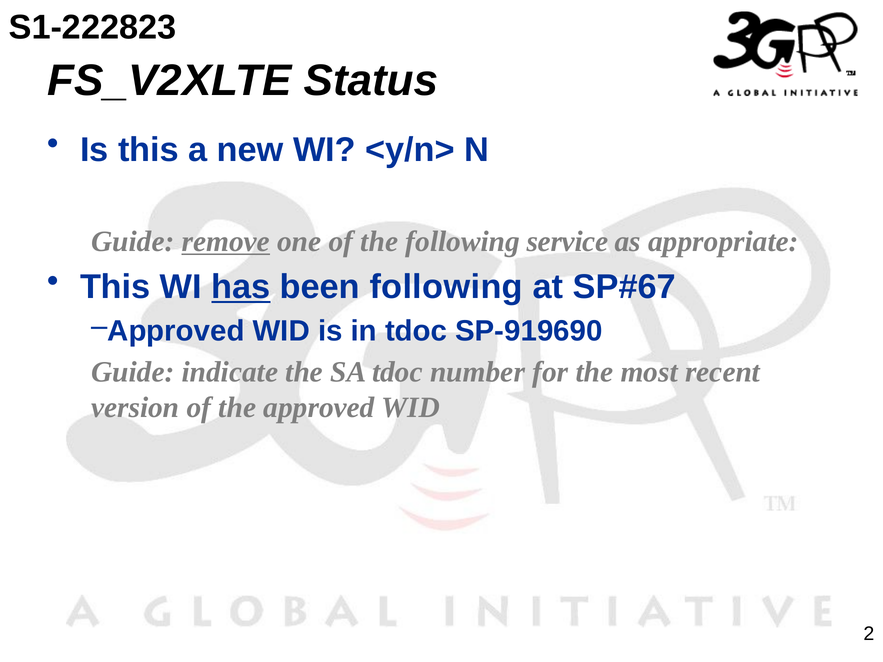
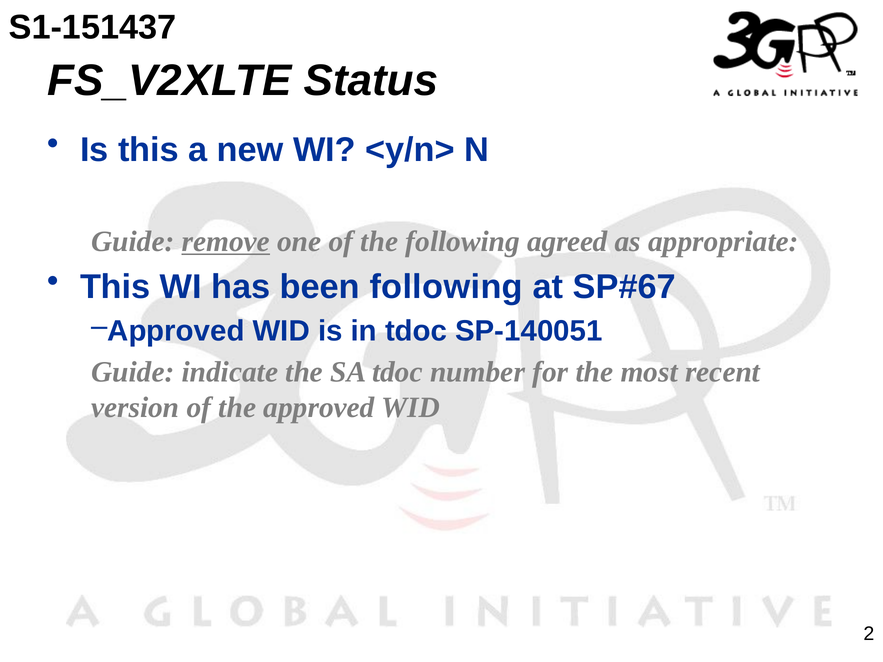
S1-222823: S1-222823 -> S1-151437 (93, 27)
service: service -> agreed (567, 242)
has underline: present -> none (241, 287)
SP-919690: SP-919690 -> SP-140051 (529, 331)
